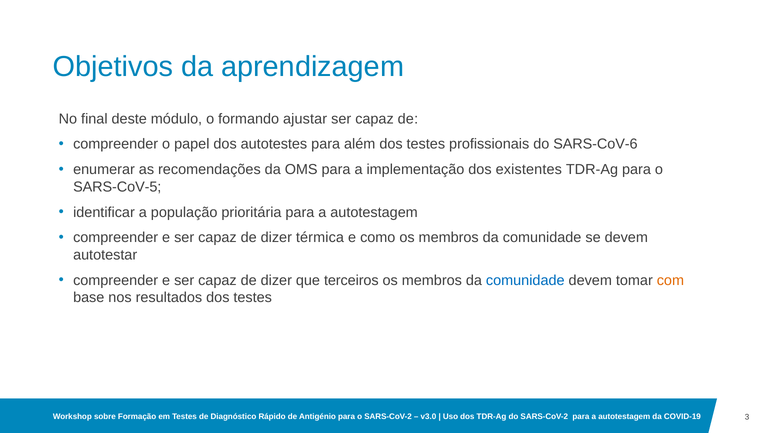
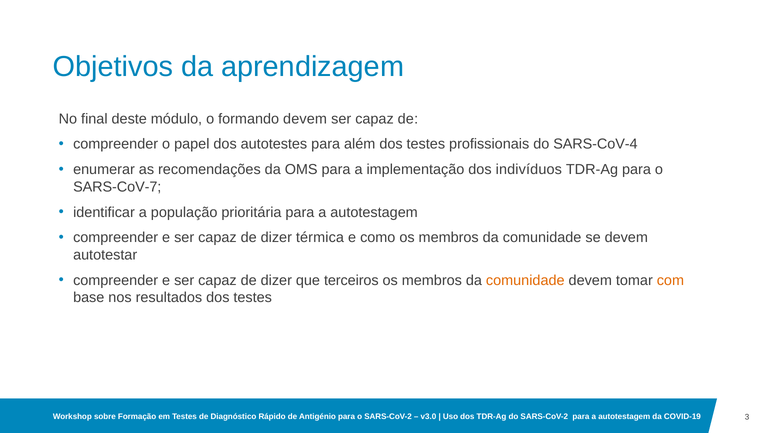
formando ajustar: ajustar -> devem (305, 119)
SARS-CoV-6: SARS-CoV-6 -> SARS-CoV-4 (595, 144)
existentes: existentes -> indivíduos (529, 170)
SARS-CoV-5: SARS-CoV-5 -> SARS-CoV-7 (117, 187)
comunidade colour: blue -> orange (525, 280)
